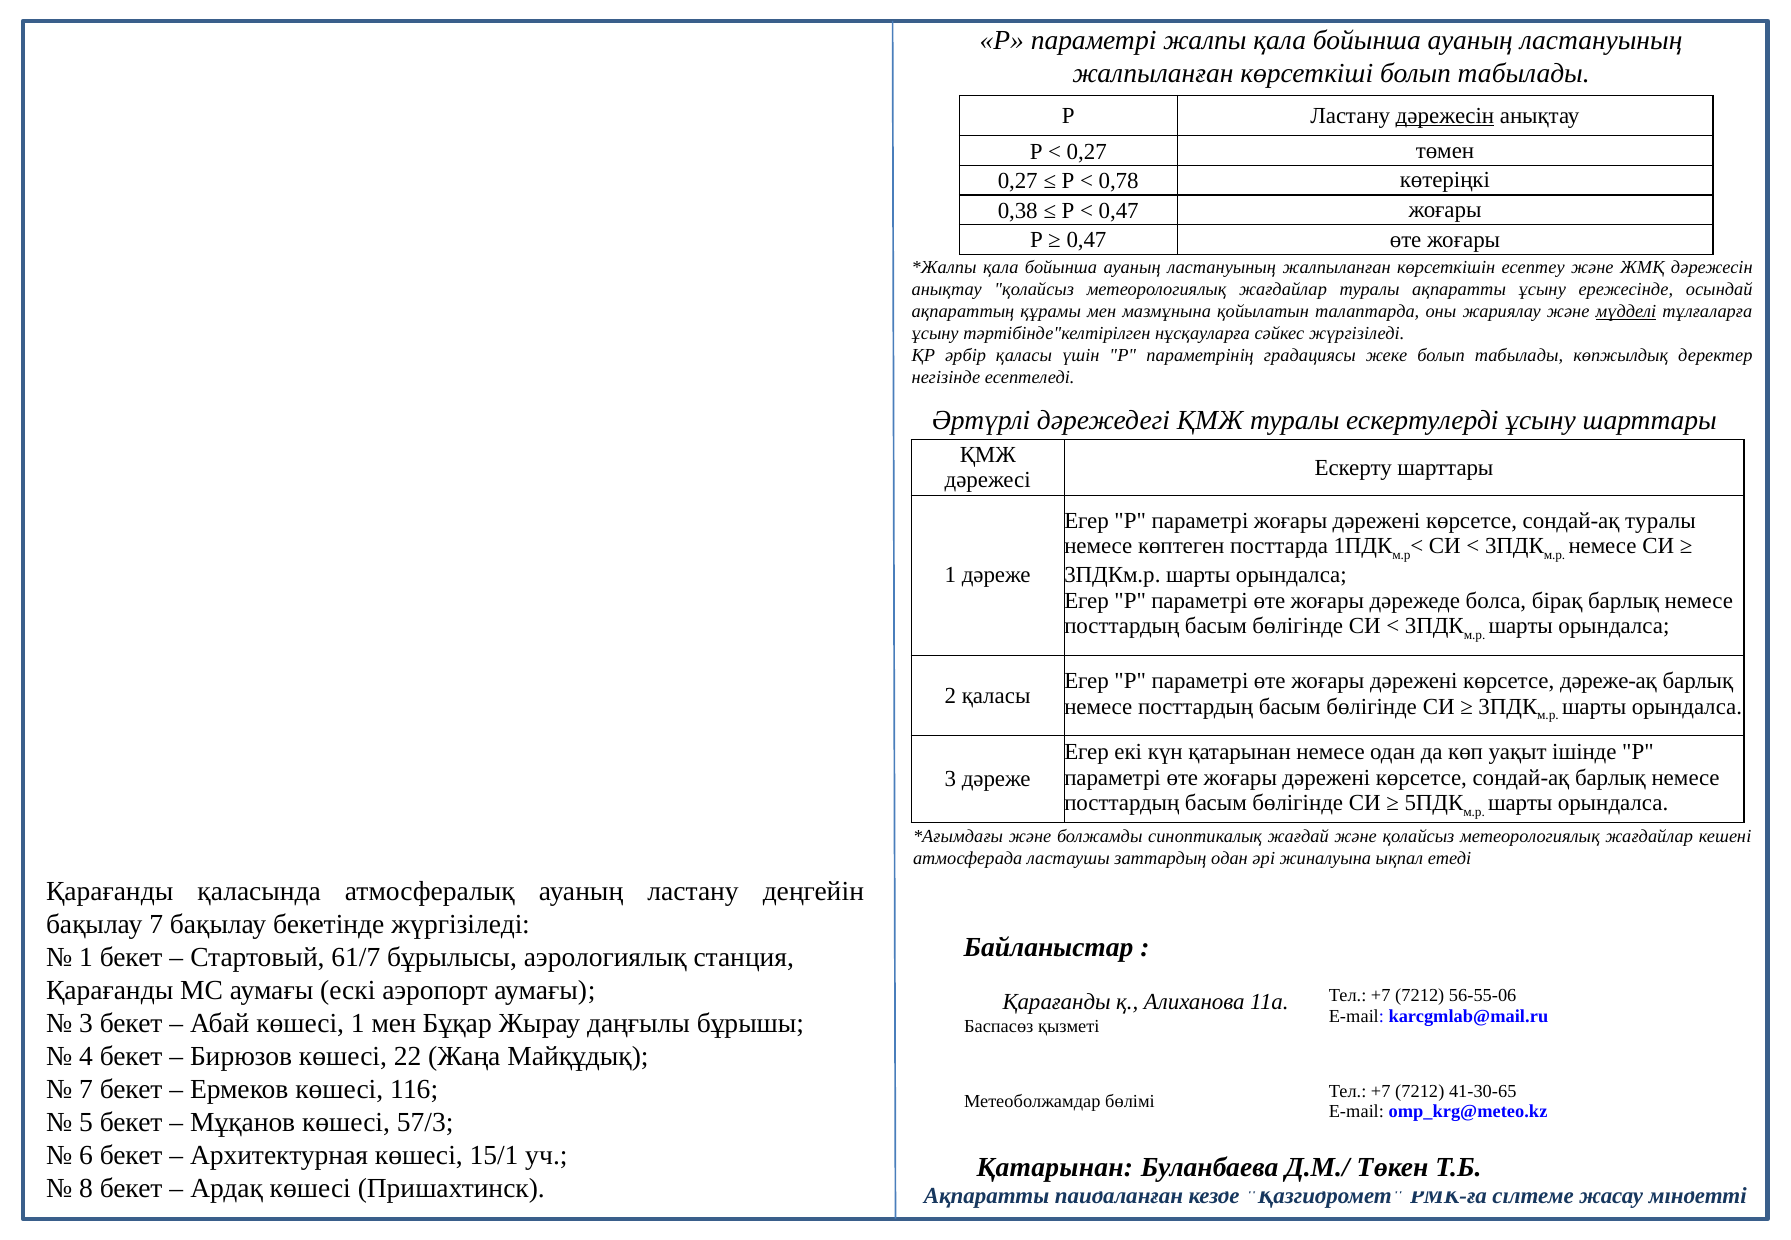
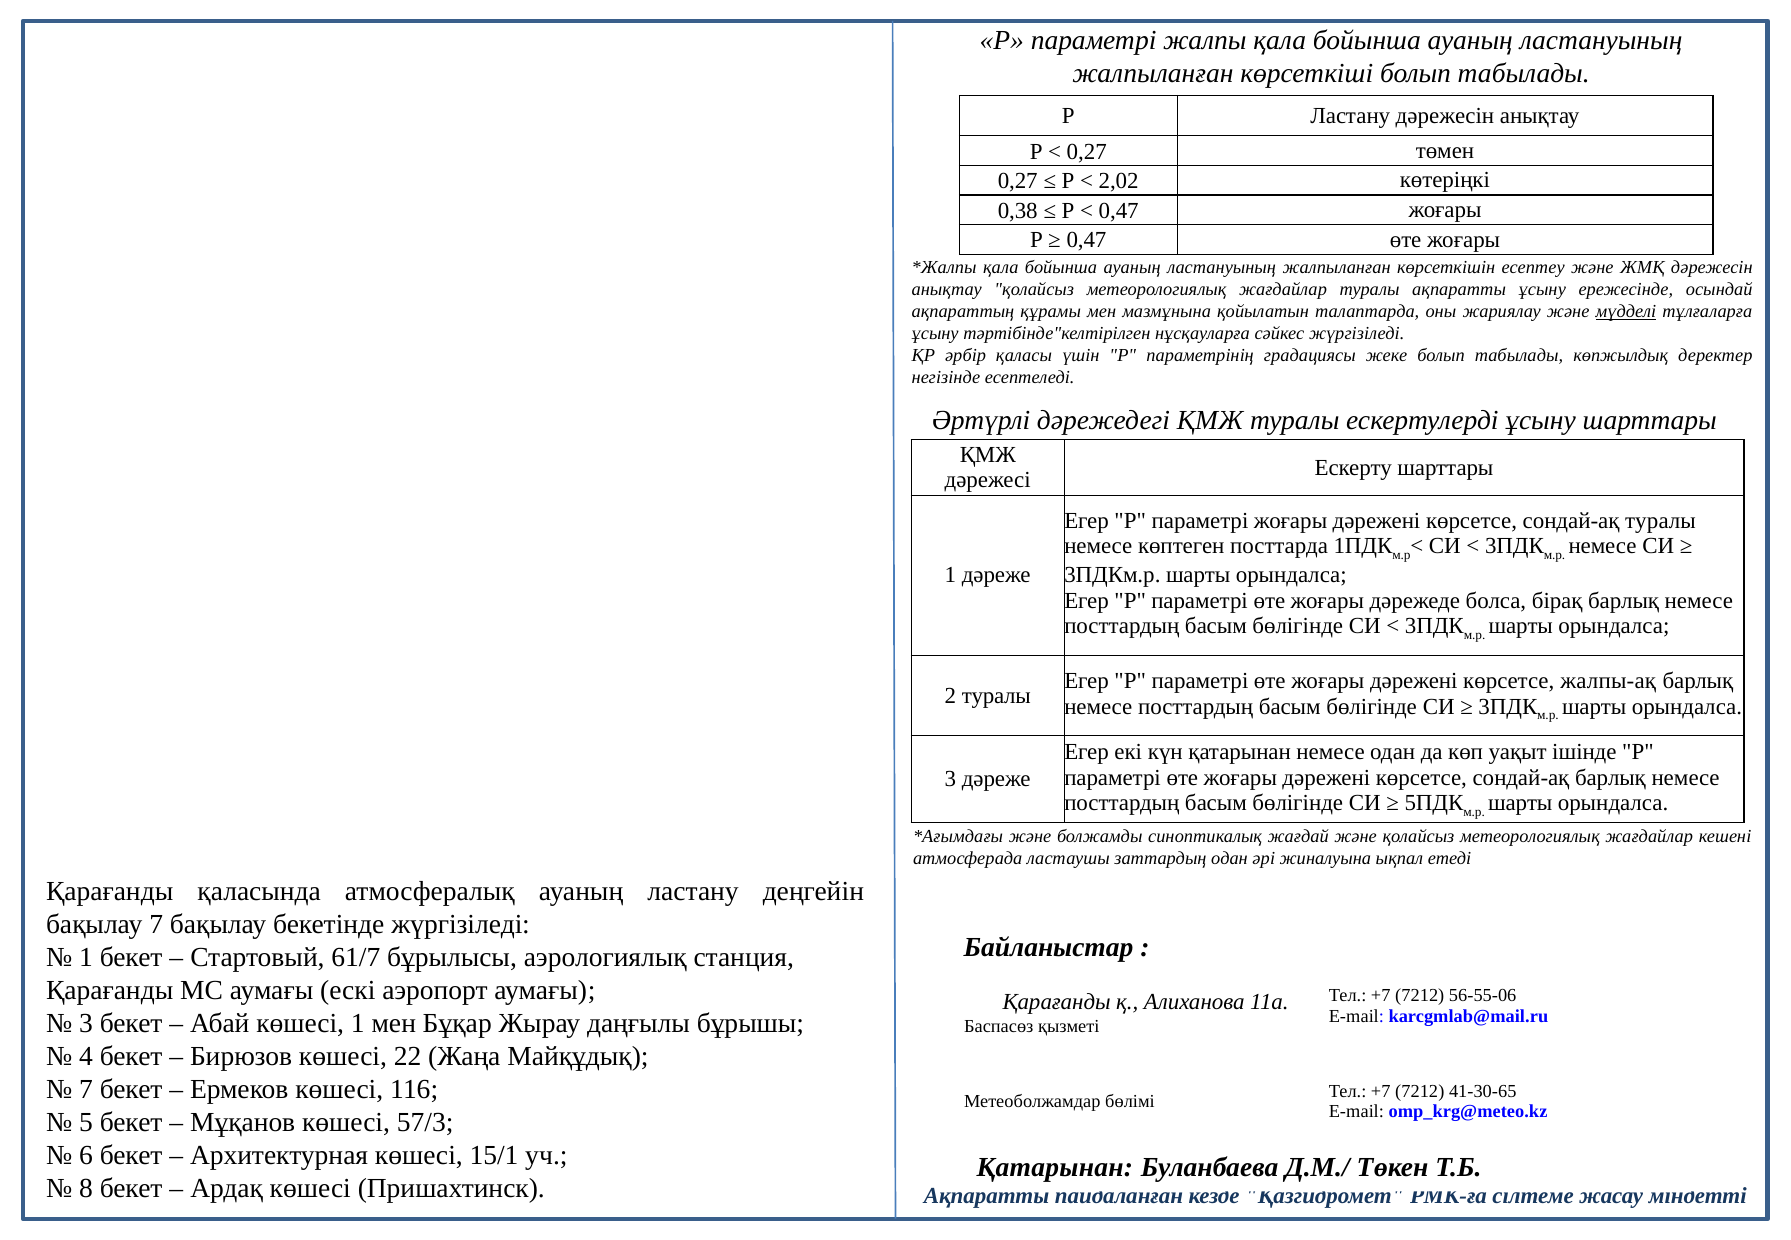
дәрежесін underline: present -> none (1445, 116)
0,78: 0,78 -> 2,02 (1119, 181)
дәреже-ақ: дәреже-ақ -> жалпы-ақ (1608, 681)
2 қаласы: қаласы -> туралы (996, 696)
